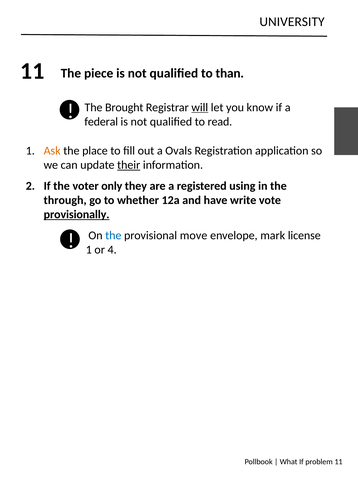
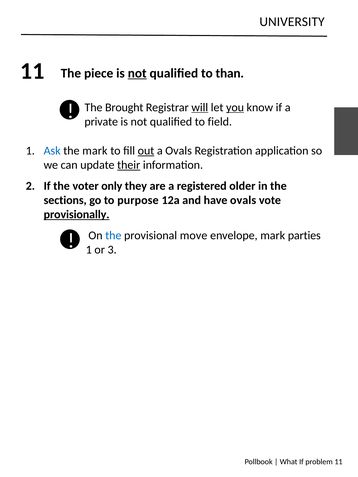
not underline: none -> present (137, 73)
you underline: none -> present (235, 107)
federal: federal -> private (101, 122)
read: read -> field (220, 122)
Ask colour: orange -> blue (52, 151)
the place: place -> mark (95, 151)
out underline: none -> present (146, 151)
using: using -> older (242, 186)
through: through -> sections (65, 200)
whether: whether -> purpose (138, 200)
have write: write -> ovals (243, 200)
license: license -> parties (304, 236)
4: 4 -> 3 (112, 250)
